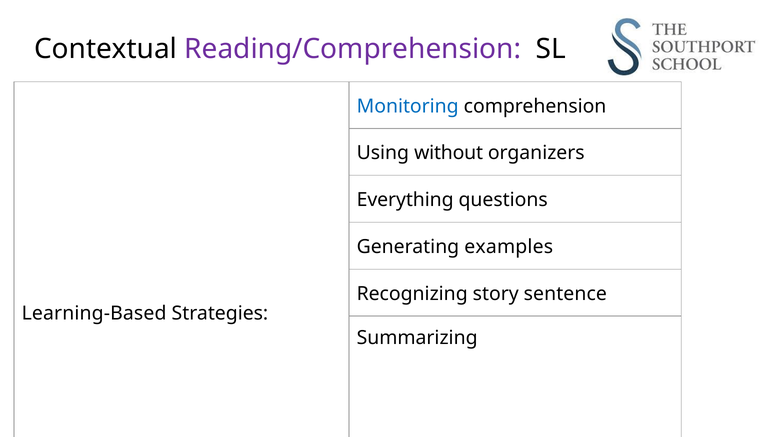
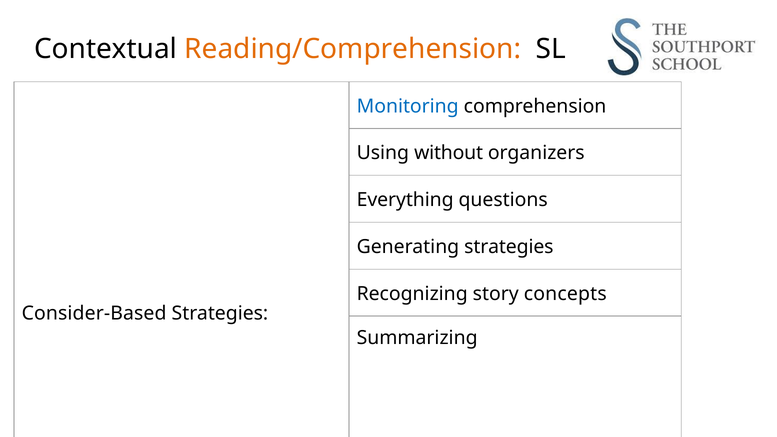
Reading/Comprehension colour: purple -> orange (353, 49)
Generating examples: examples -> strategies (509, 247)
sentence: sentence -> concepts (565, 294)
Learning-Based: Learning-Based -> Consider-Based (94, 313)
